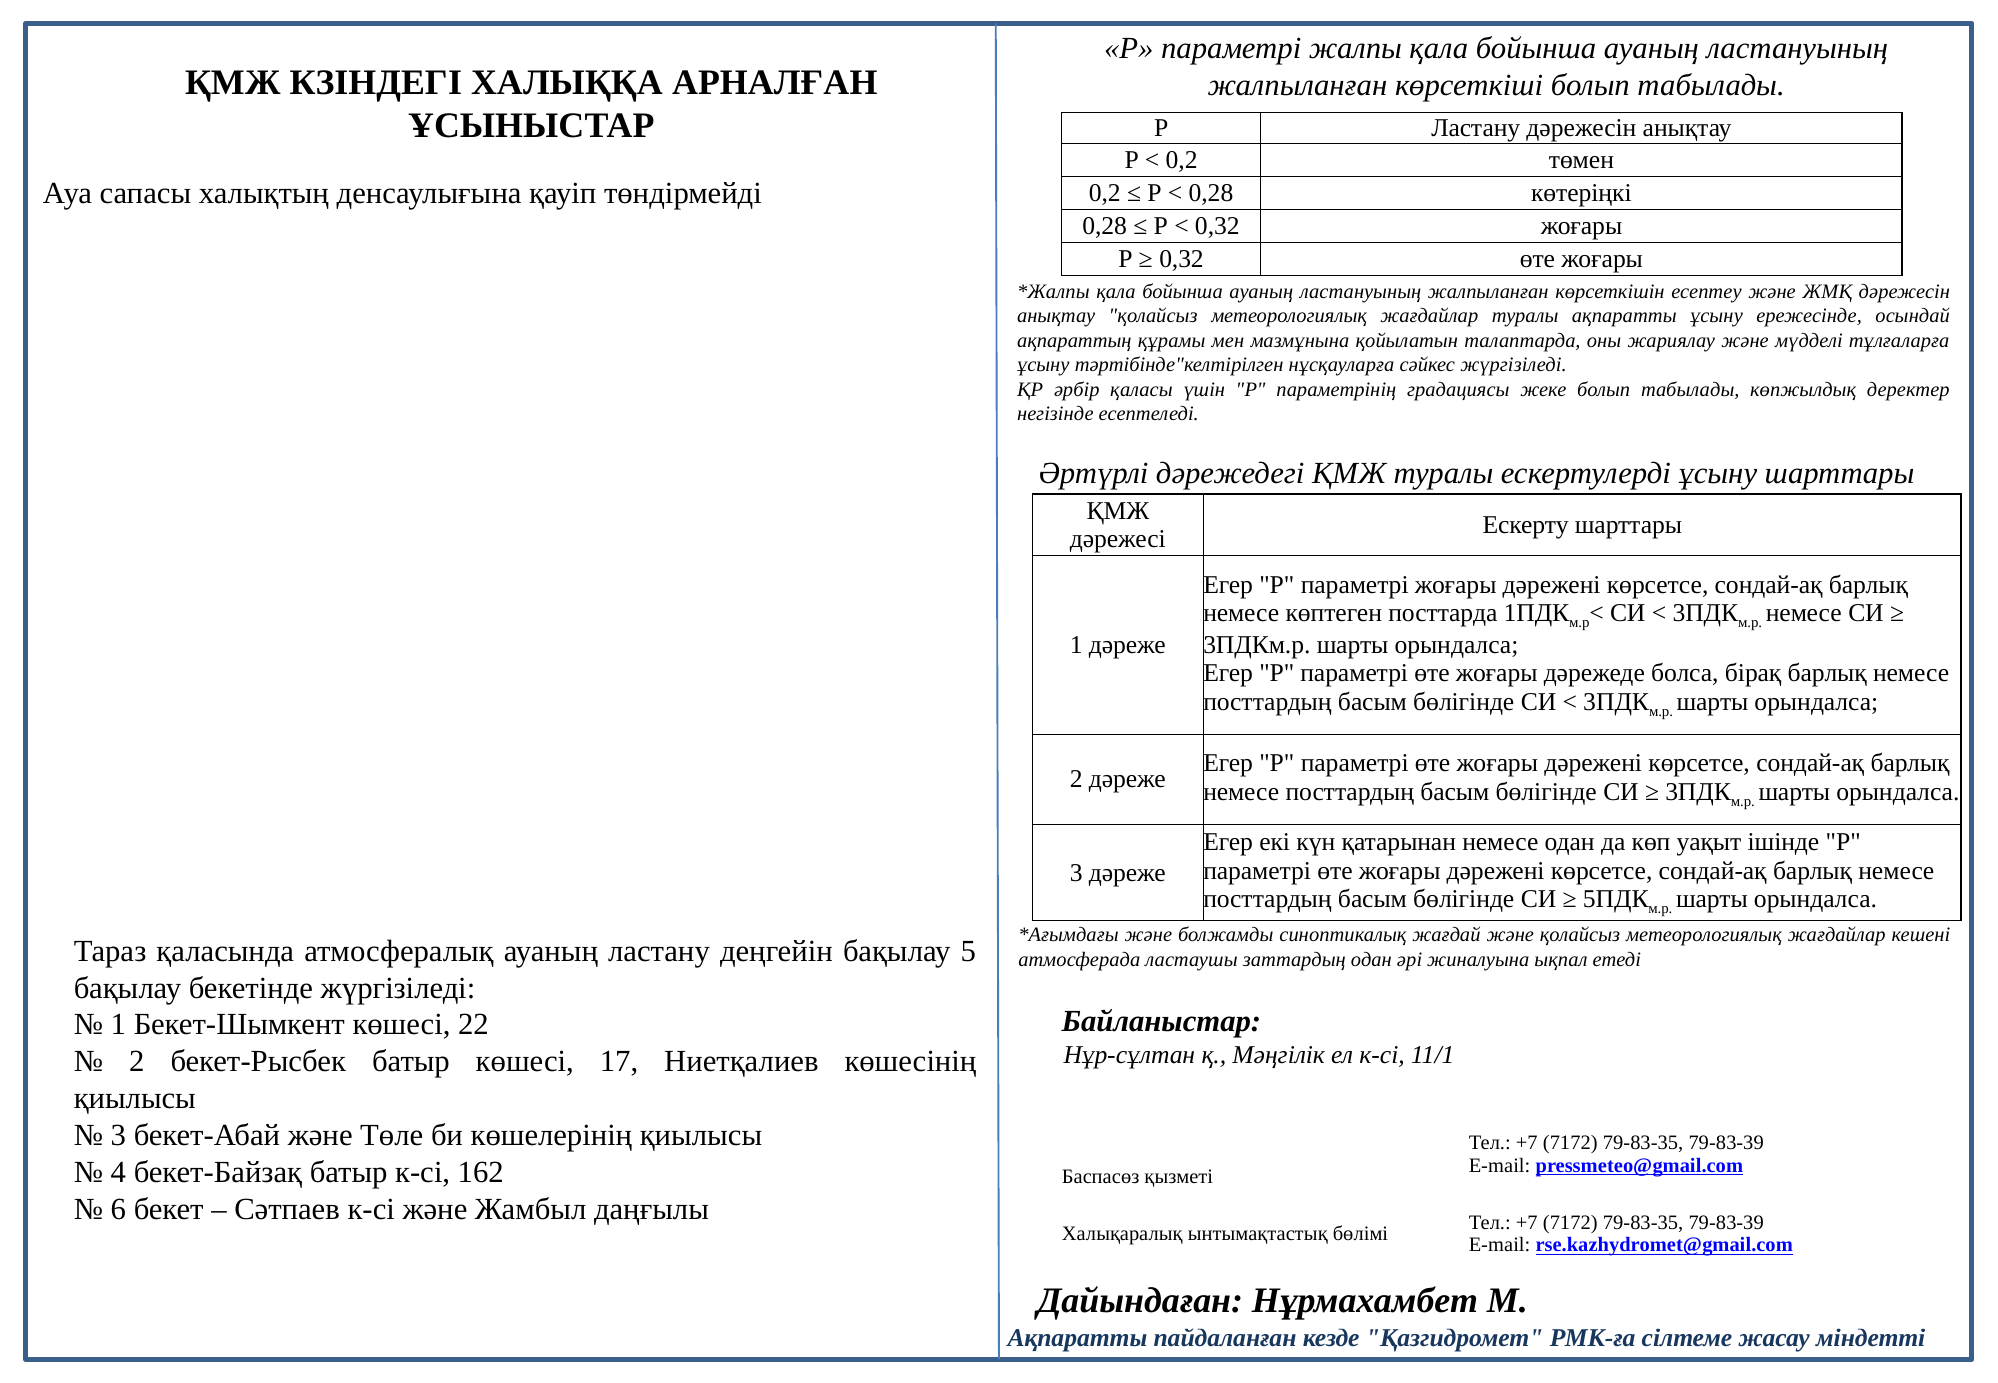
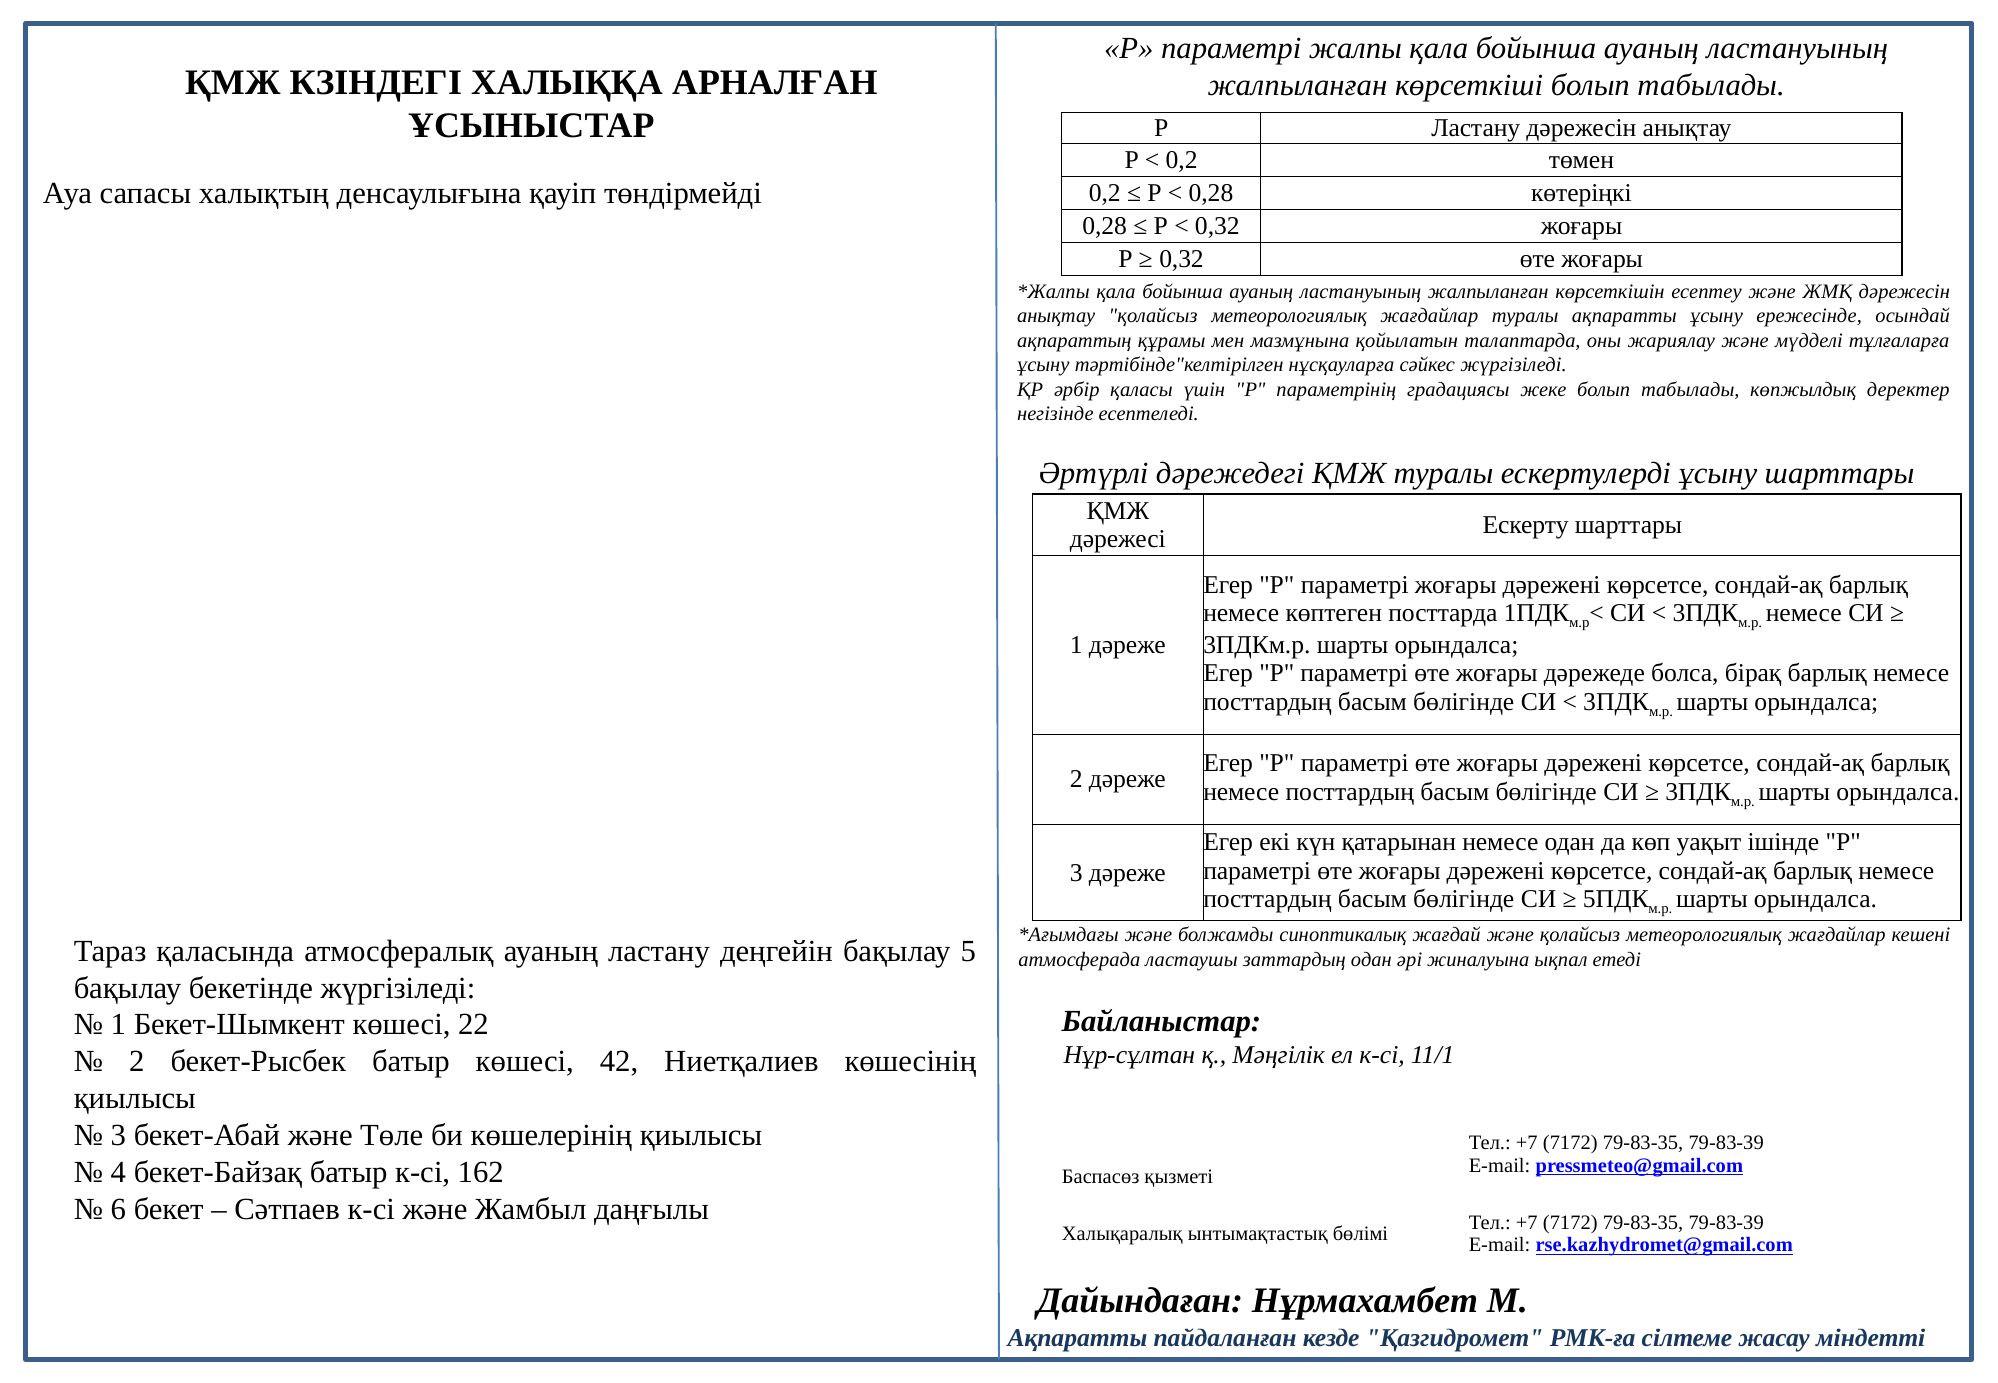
17: 17 -> 42 (619, 1062)
